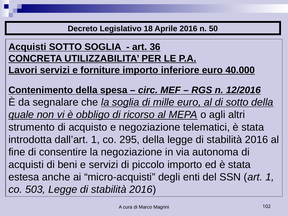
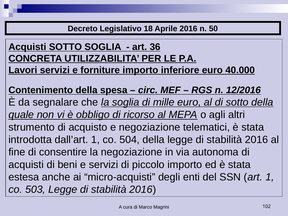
295: 295 -> 504 (130, 140)
